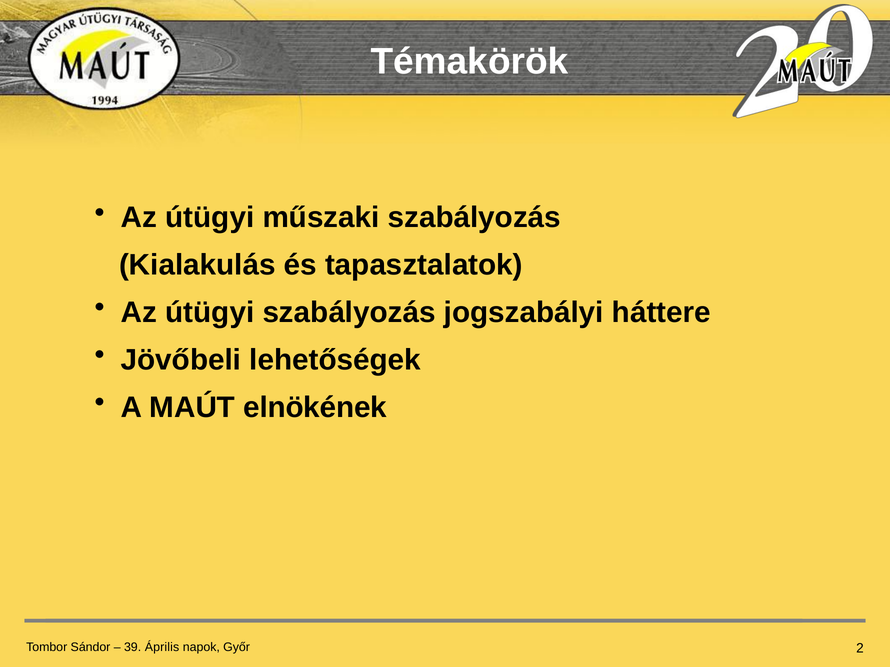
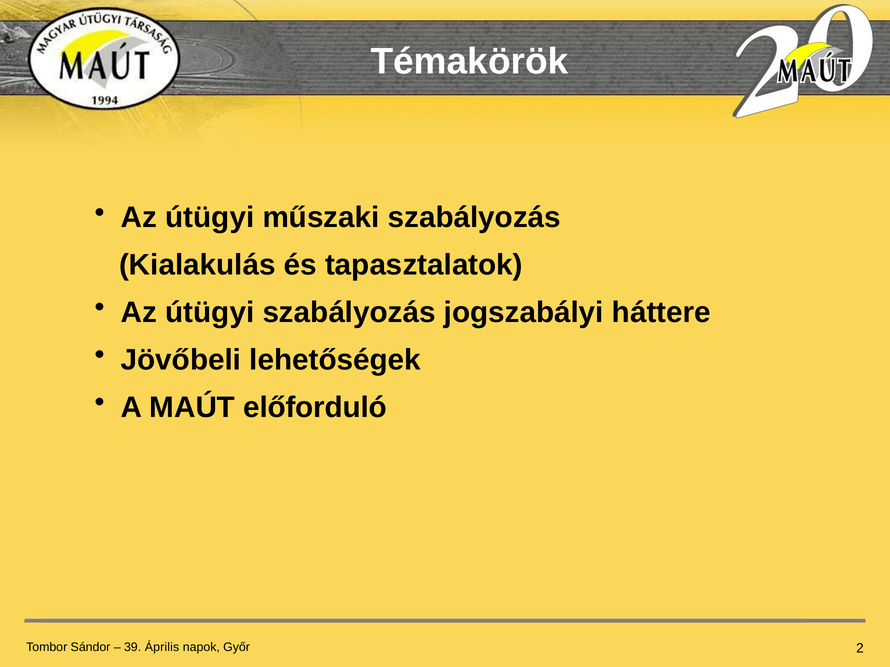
elnökének: elnökének -> előforduló (315, 408)
